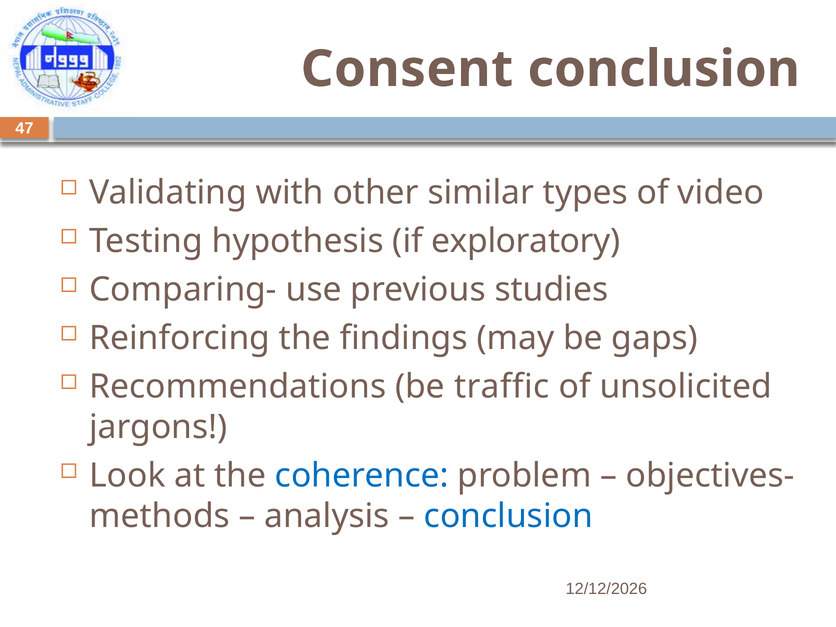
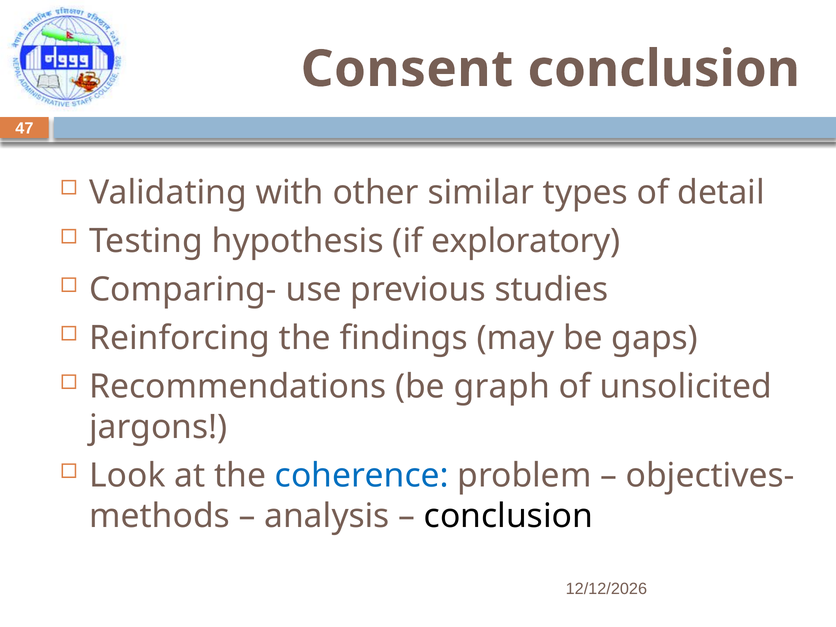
video: video -> detail (721, 193)
traffic: traffic -> graph (502, 387)
conclusion colour: blue -> black (508, 516)
